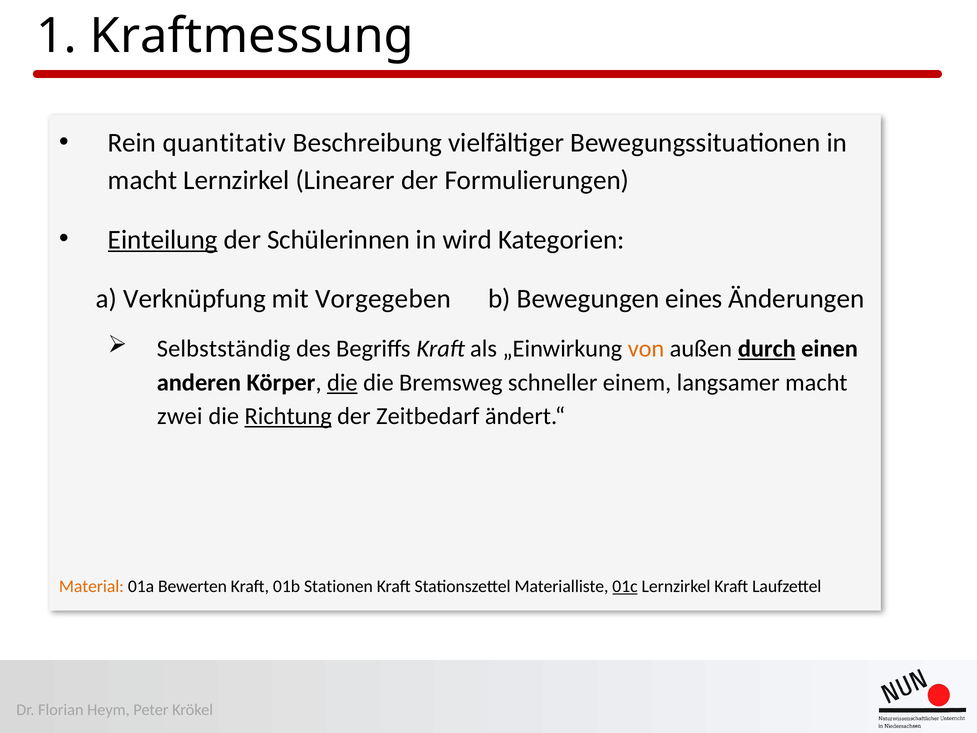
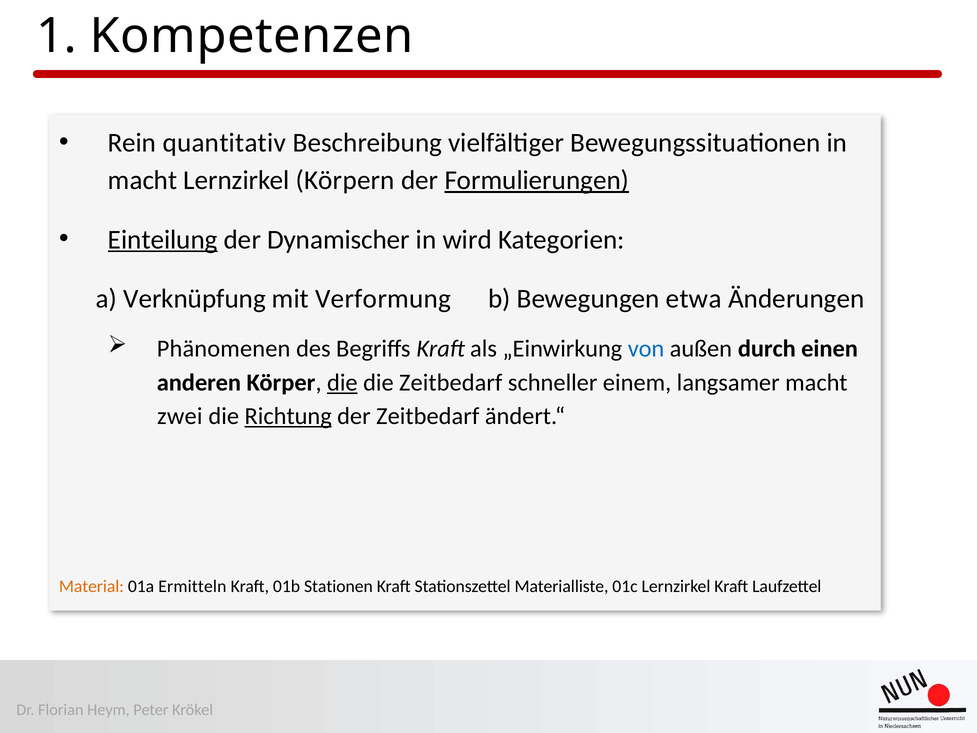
Kraftmessung: Kraftmessung -> Kompetenzen (252, 36)
Linearer: Linearer -> Körpern (345, 180)
Formulierungen underline: none -> present (537, 180)
Schülerinnen: Schülerinnen -> Dynamischer (338, 239)
Vorgegeben: Vorgegeben -> Verformung (383, 299)
eines: eines -> etwa (694, 299)
Selbstständig: Selbstständig -> Phänomenen (224, 349)
von colour: orange -> blue (646, 349)
durch underline: present -> none (767, 349)
die Bremsweg: Bremsweg -> Zeitbedarf (451, 382)
Bewerten: Bewerten -> Ermitteln (192, 586)
01c underline: present -> none (625, 586)
